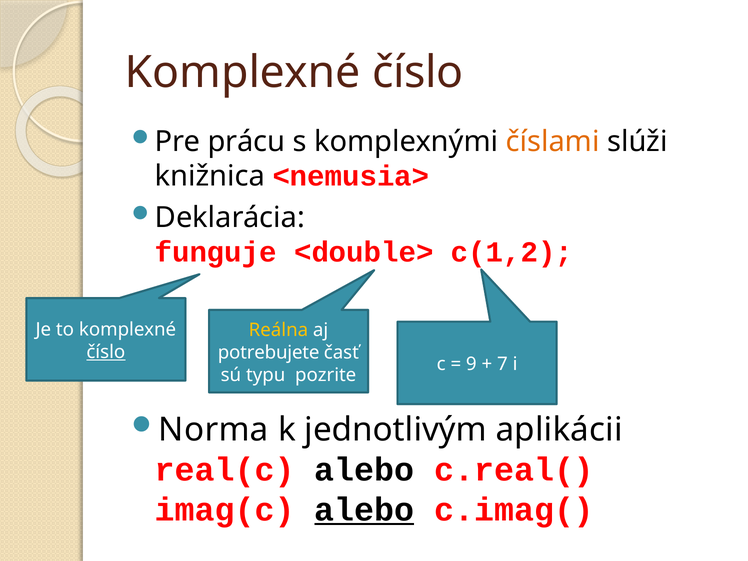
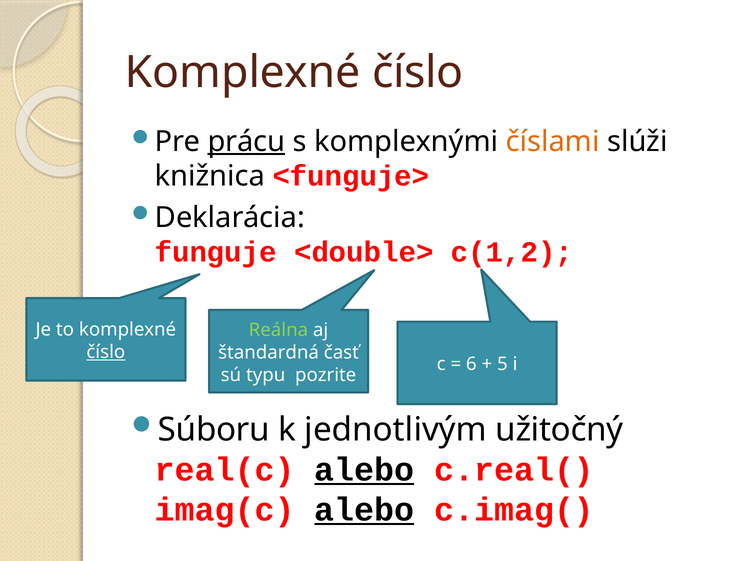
prácu underline: none -> present (246, 142)
<nemusia>: <nemusia> -> <funguje> (351, 176)
Reálna colour: yellow -> light green (278, 330)
potrebujete: potrebujete -> štandardná (269, 352)
9: 9 -> 6 (471, 364)
7: 7 -> 5 (502, 364)
Norma: Norma -> Súboru (214, 430)
aplikácii: aplikácii -> užitočný (559, 430)
alebo underline: none -> present (364, 470)
